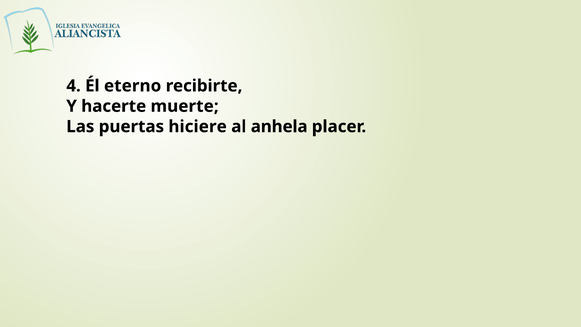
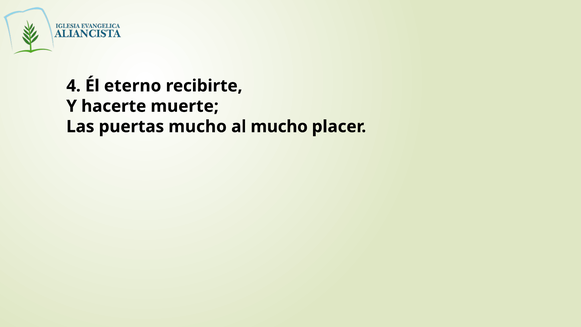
puertas hiciere: hiciere -> mucho (198, 127)
al anhela: anhela -> mucho (279, 127)
